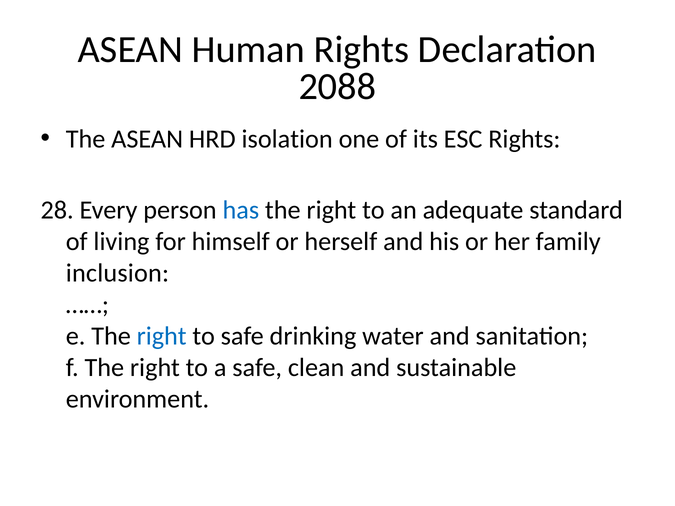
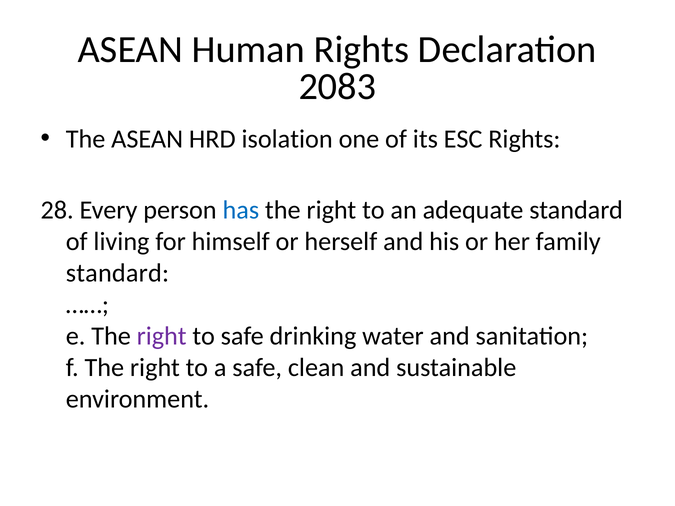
2088: 2088 -> 2083 (337, 87)
inclusion: inclusion -> standard (117, 273)
right colour: blue -> purple (162, 336)
